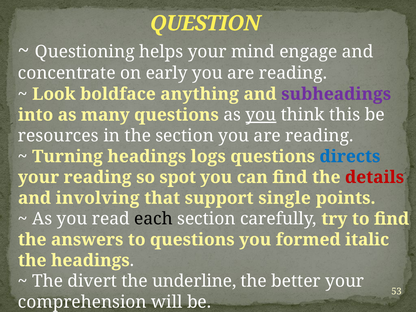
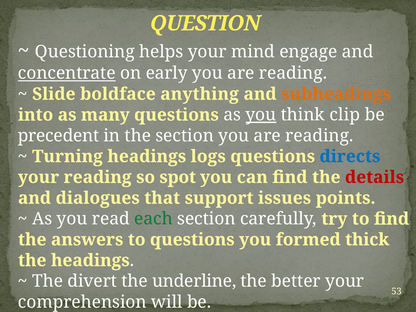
concentrate underline: none -> present (67, 73)
Look: Look -> Slide (54, 94)
subheadings colour: purple -> orange (336, 94)
this: this -> clip (345, 115)
resources: resources -> precedent (59, 136)
involving: involving -> dialogues (98, 198)
single: single -> issues (285, 198)
each colour: black -> green (153, 219)
italic: italic -> thick (367, 240)
